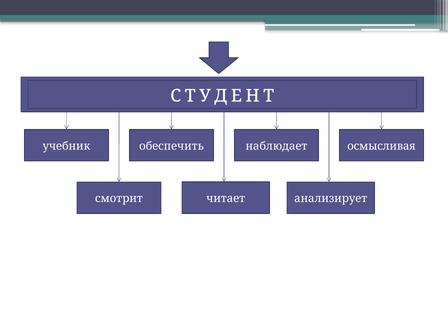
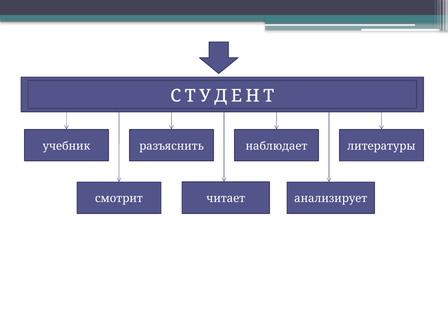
обеспечить: обеспечить -> разъяснить (171, 146)
осмысливая: осмысливая -> литературы (381, 146)
